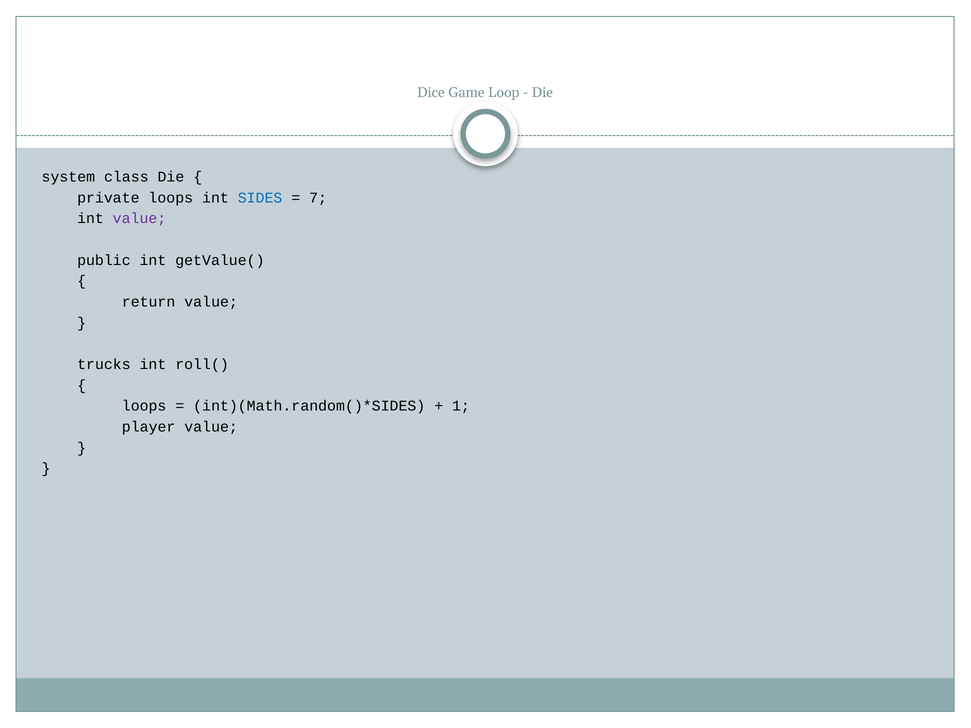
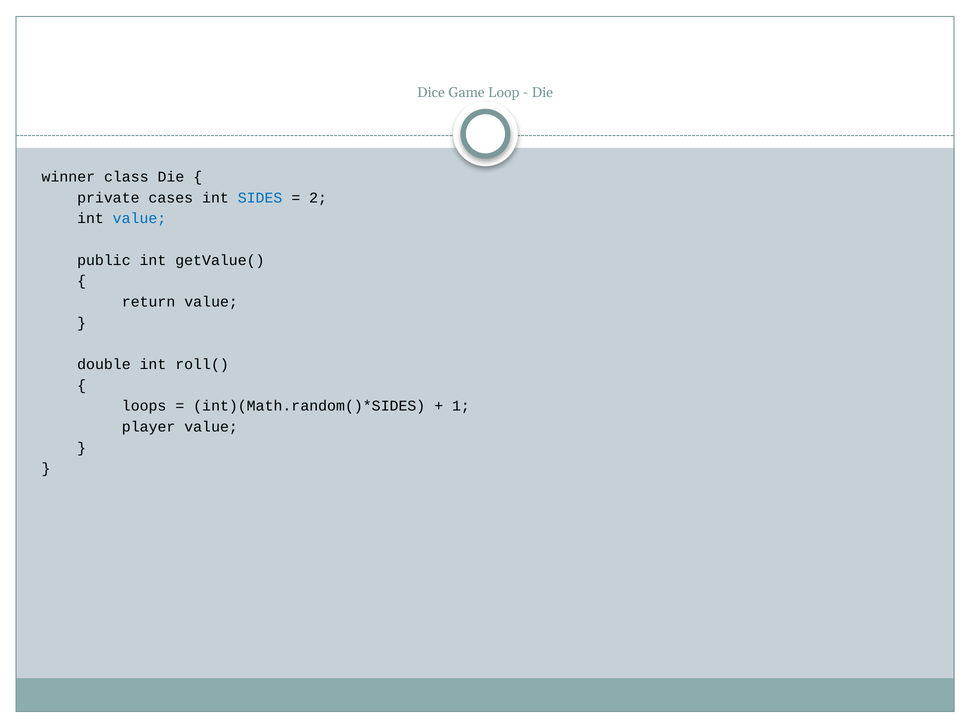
system: system -> winner (68, 177)
private loops: loops -> cases (171, 198)
7: 7 -> 2 (318, 198)
value colour: purple -> blue (140, 219)
trucks: trucks -> double (104, 364)
